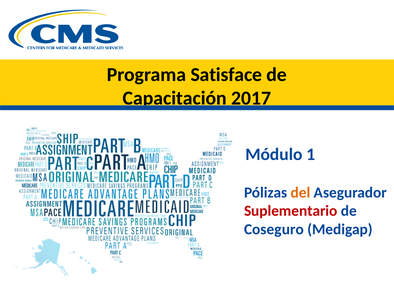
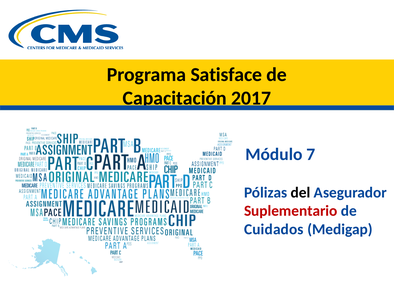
1: 1 -> 7 (311, 155)
del colour: orange -> black (300, 193)
Coseguro: Coseguro -> Cuidados (274, 230)
